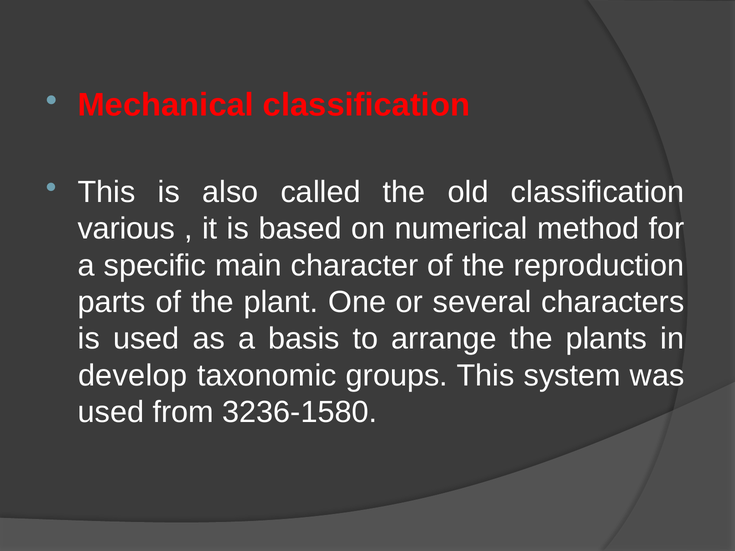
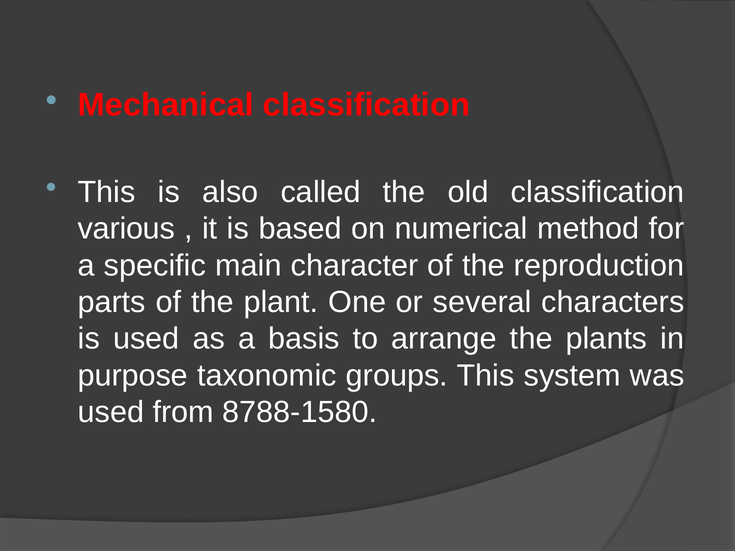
develop: develop -> purpose (133, 376)
3236-1580: 3236-1580 -> 8788-1580 (300, 413)
